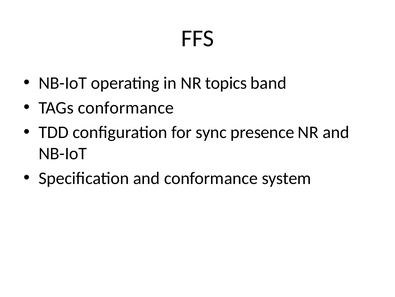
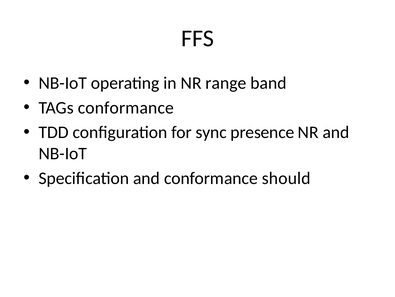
topics: topics -> range (226, 83)
system: system -> should (286, 178)
